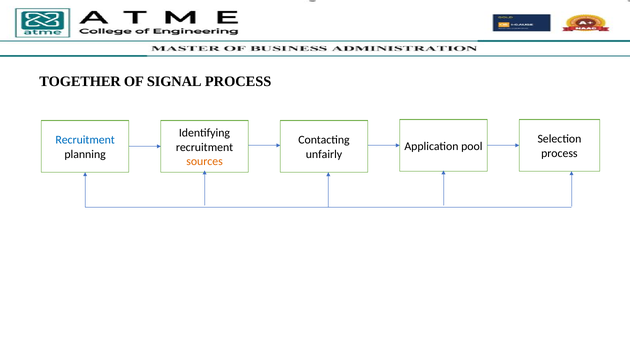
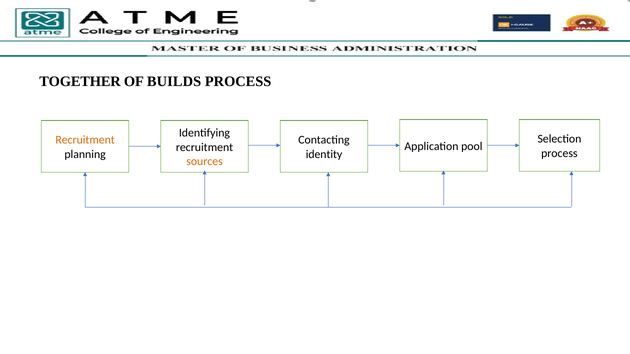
SIGNAL: SIGNAL -> BUILDS (174, 81)
Recruitment colour: blue -> orange (85, 140)
unfairly: unfairly -> identity (324, 154)
